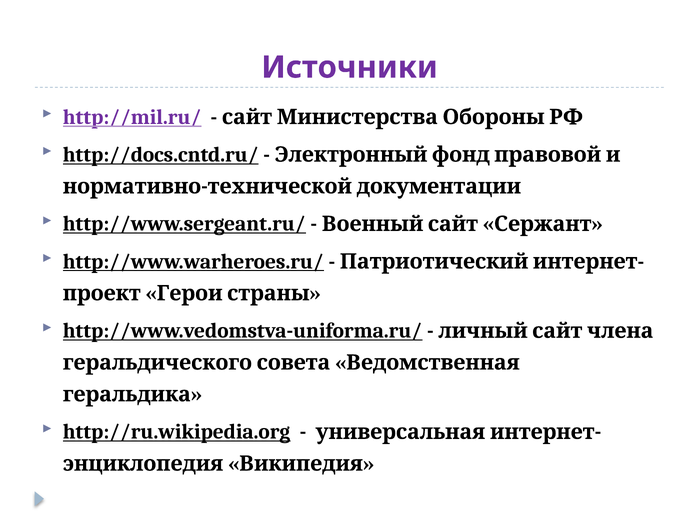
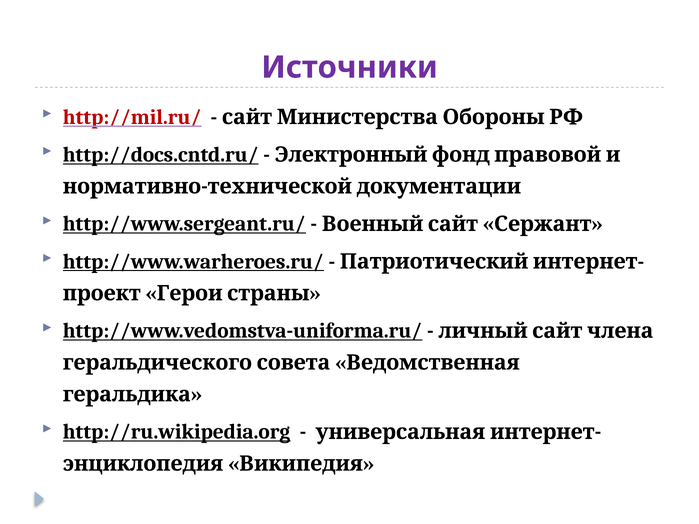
http://mil.ru/ colour: purple -> red (132, 117)
